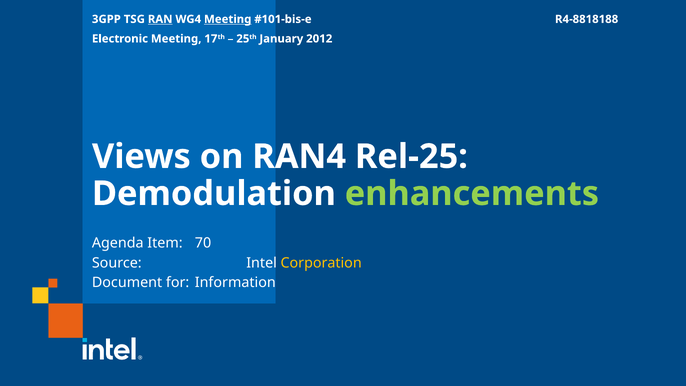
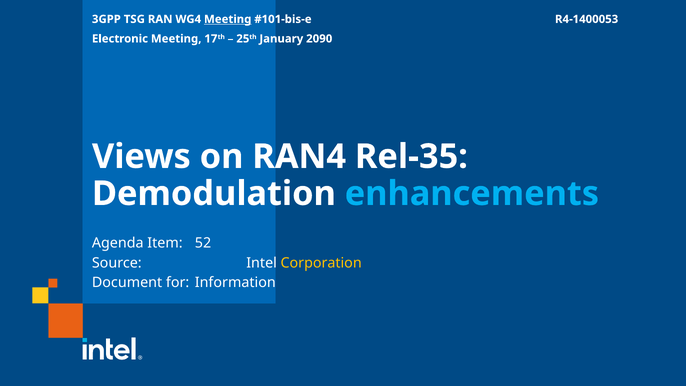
RAN underline: present -> none (160, 19)
R4-8818188: R4-8818188 -> R4-1400053 (587, 19)
2012: 2012 -> 2090 (319, 39)
Rel-25: Rel-25 -> Rel-35 (411, 157)
enhancements colour: light green -> light blue (472, 194)
70: 70 -> 52 (203, 243)
